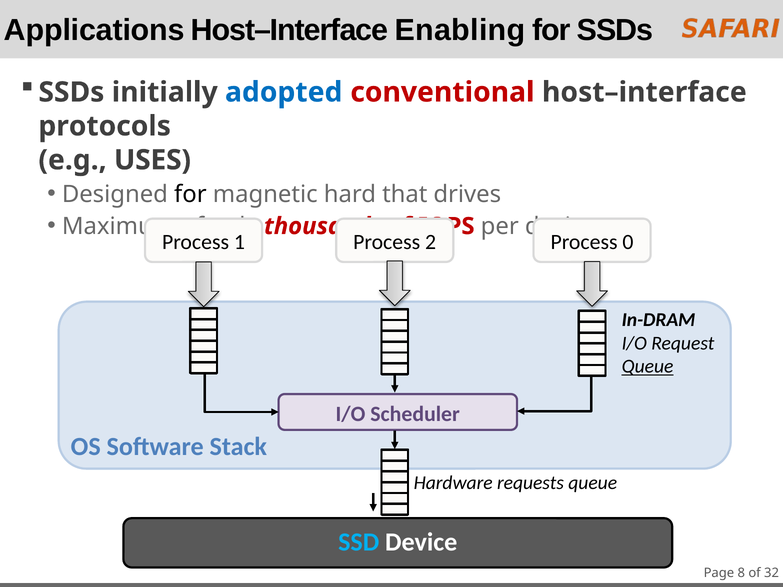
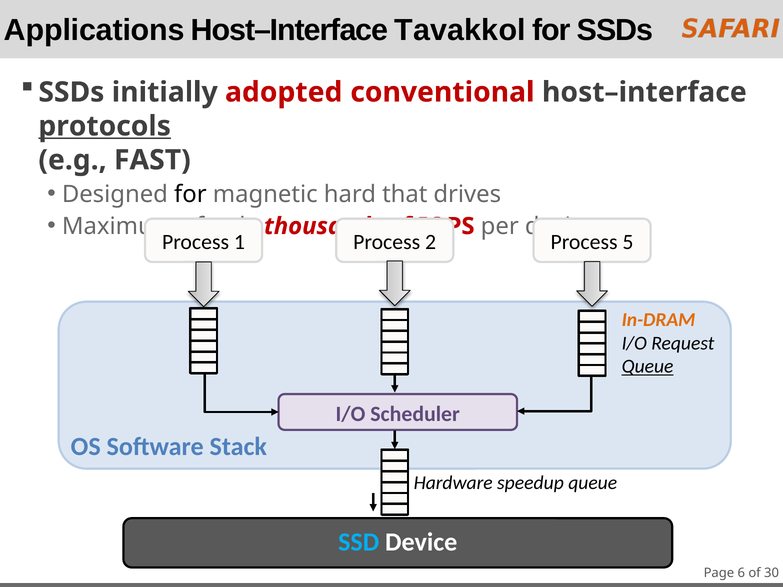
Enabling: Enabling -> Tavakkol (460, 30)
adopted colour: blue -> red (284, 92)
protocols underline: none -> present (105, 126)
USES: USES -> FAST (152, 160)
0: 0 -> 5 (628, 242)
In-DRAM colour: black -> orange (659, 320)
requests: requests -> speedup (530, 483)
8: 8 -> 6 (741, 573)
32: 32 -> 30 (772, 573)
